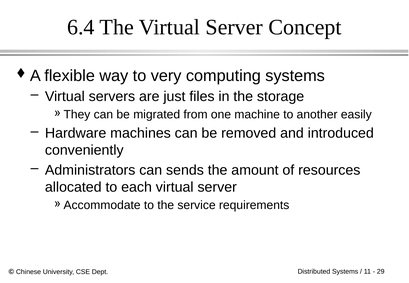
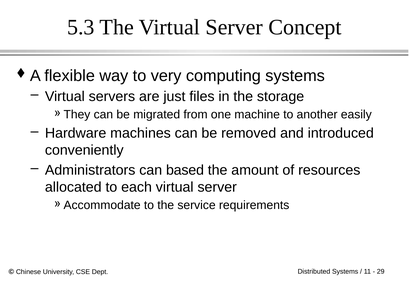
6.4: 6.4 -> 5.3 (81, 27)
sends: sends -> based (185, 170)
